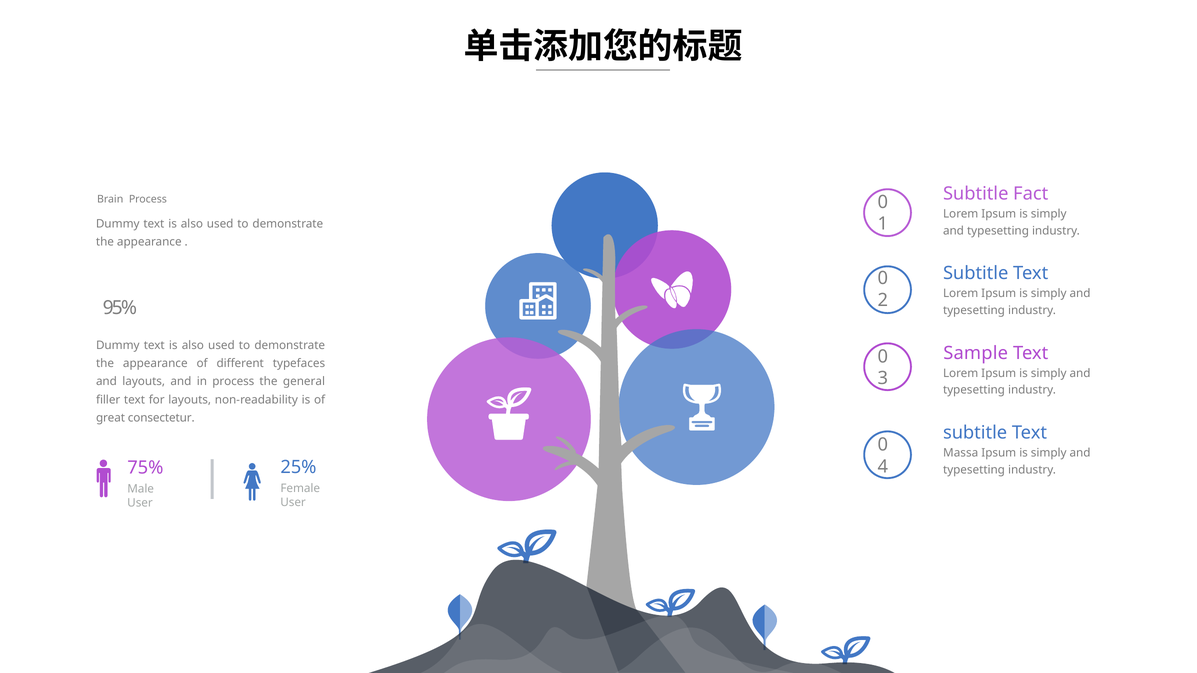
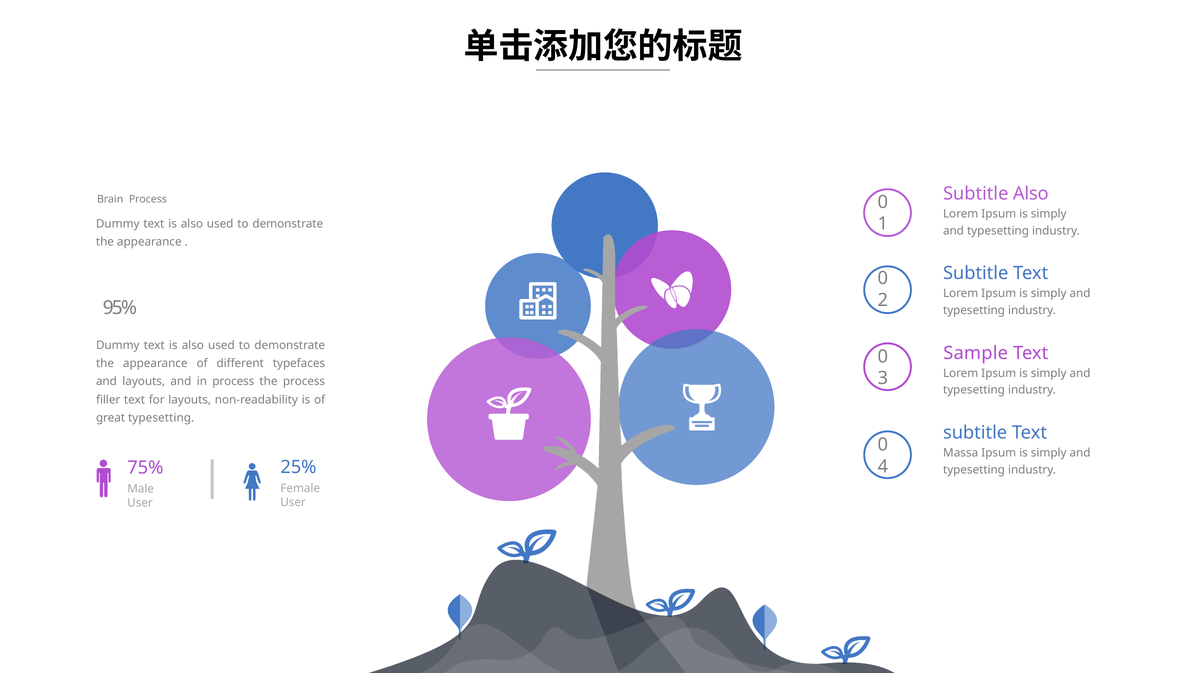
Subtitle Fact: Fact -> Also (1031, 194)
the general: general -> process (304, 382)
great consectetur: consectetur -> typesetting (161, 418)
